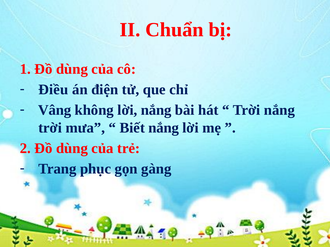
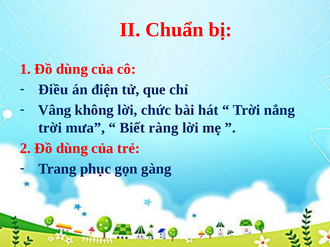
lời nắng: nắng -> chức (156, 110)
Biết nắng: nắng -> ràng (164, 128)
